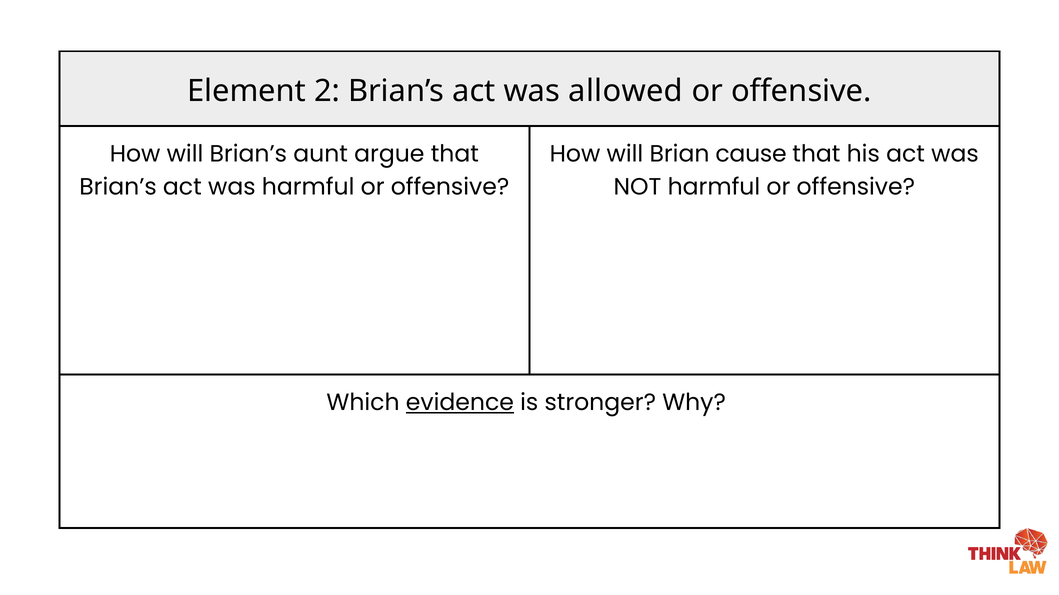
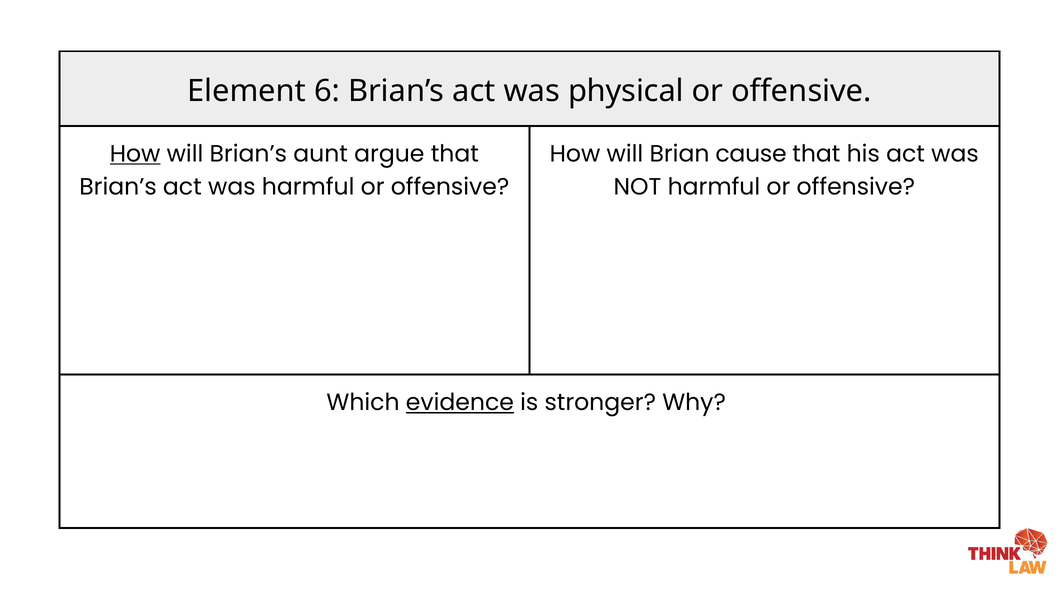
2: 2 -> 6 (327, 91)
allowed: allowed -> physical (626, 91)
How underline: none -> present (135, 154)
